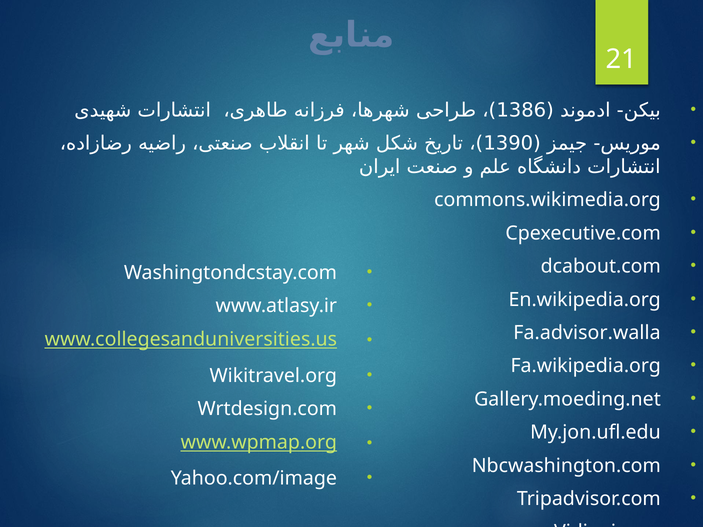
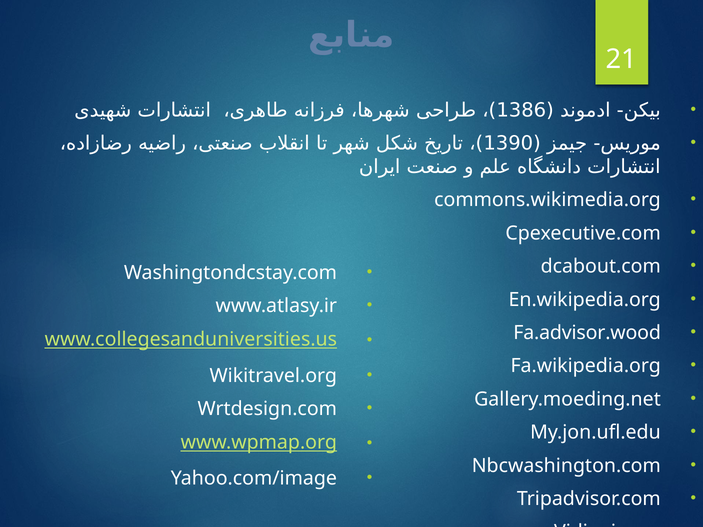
Fa.advisor.walla: Fa.advisor.walla -> Fa.advisor.wood (587, 333)
